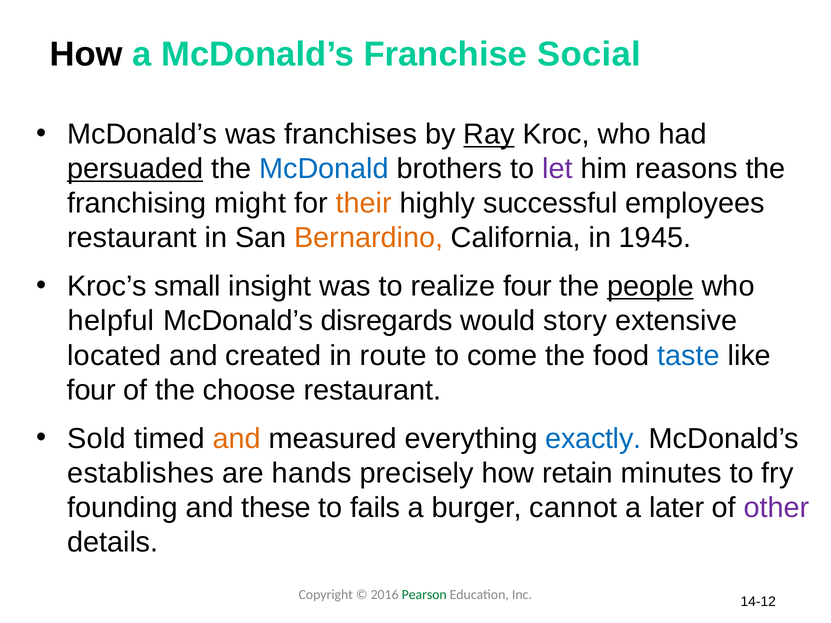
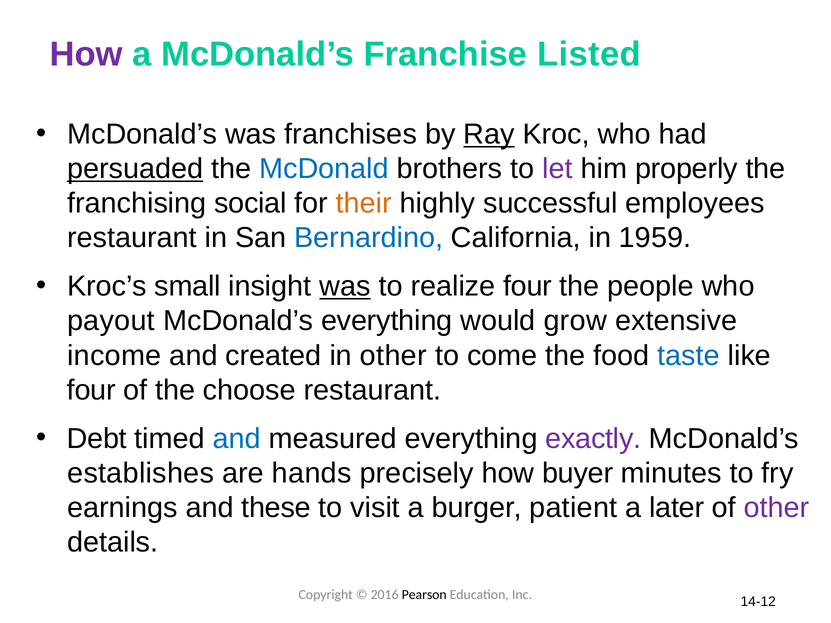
How colour: black -> purple (86, 54)
Social: Social -> Listed (589, 54)
reasons: reasons -> properly (686, 169)
might: might -> social (250, 203)
Bernardino colour: orange -> blue (369, 238)
1945: 1945 -> 1959 (655, 238)
was underline: none -> present (345, 286)
people underline: present -> none (650, 286)
helpful: helpful -> payout (111, 321)
McDonald’s disregards: disregards -> everything (387, 321)
story: story -> grow (575, 321)
located: located -> income (114, 356)
in route: route -> other (393, 356)
Sold: Sold -> Debt (97, 439)
and colour: orange -> blue (237, 439)
exactly colour: blue -> purple (593, 439)
retain: retain -> buyer (578, 473)
founding: founding -> earnings (122, 508)
fails: fails -> visit (375, 508)
cannot: cannot -> patient (573, 508)
Pearson colour: green -> black (424, 595)
